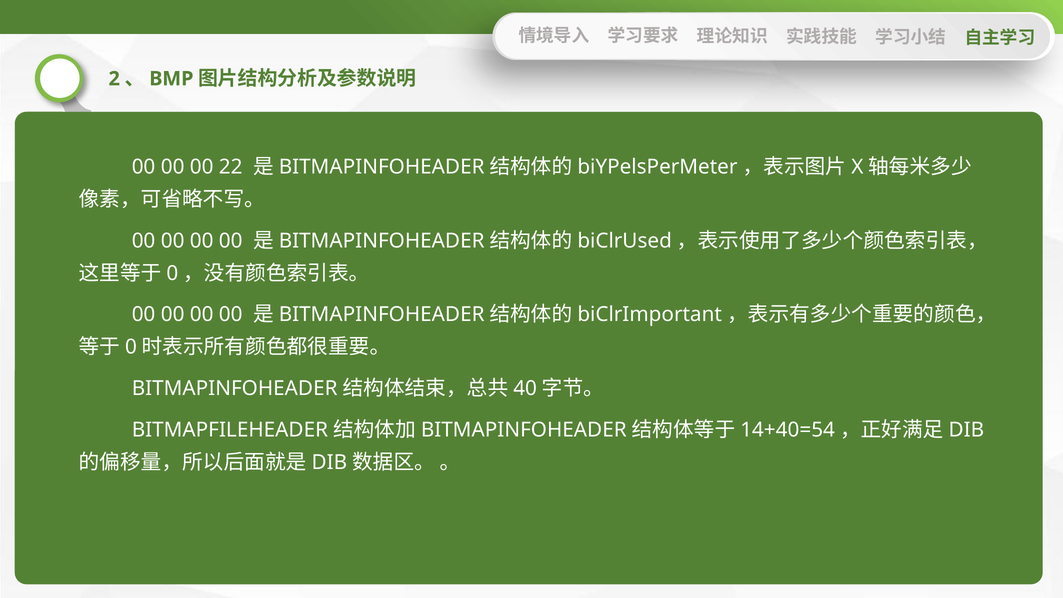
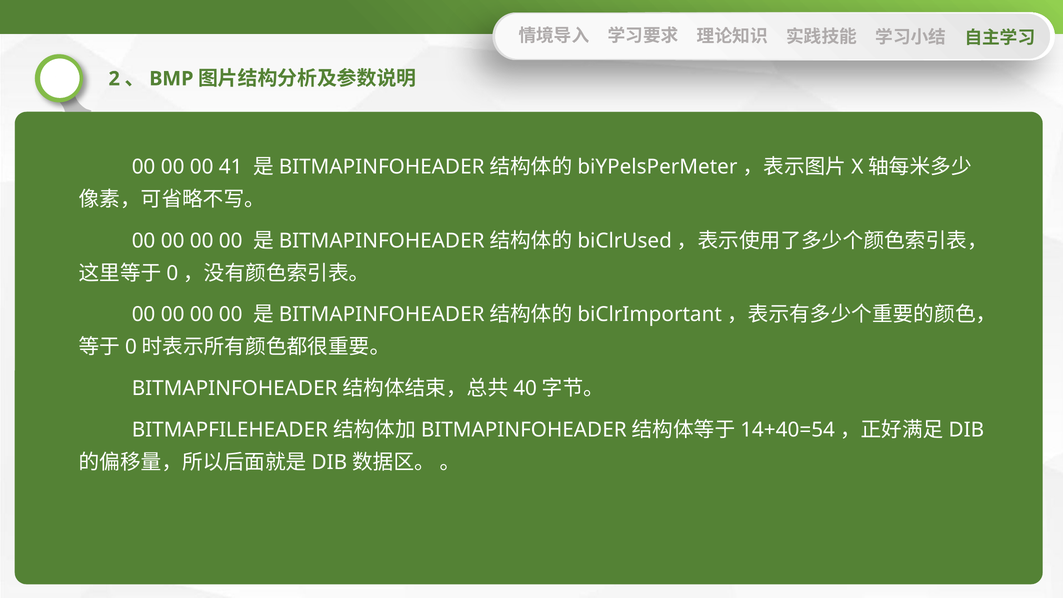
22: 22 -> 41 (231, 167)
